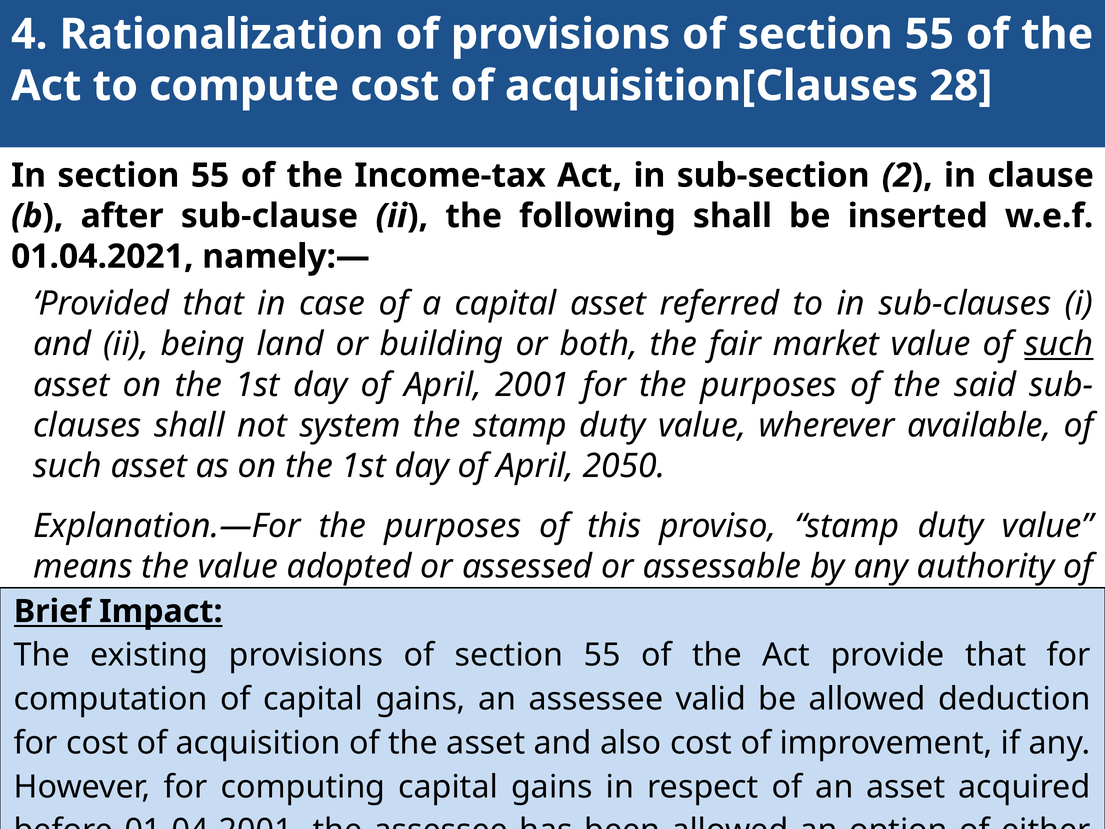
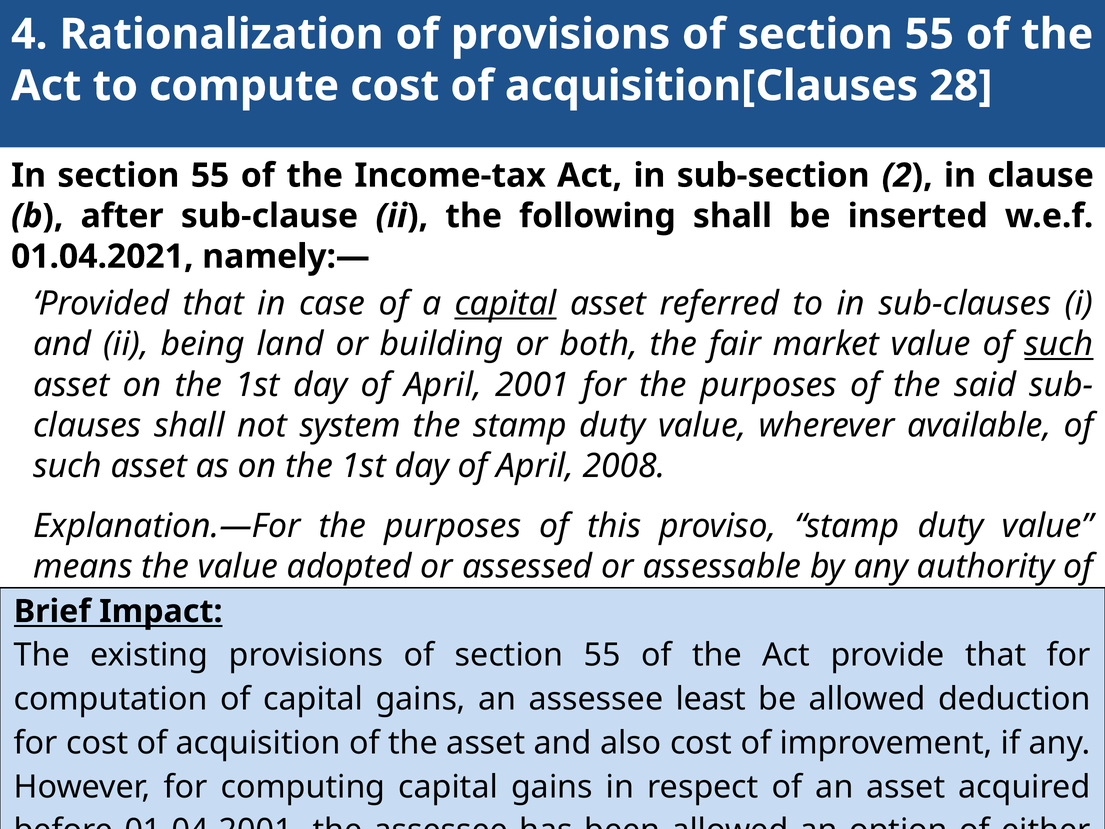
capital underline: none -> present (506, 304)
2050: 2050 -> 2008 (624, 466)
valid: valid -> least (711, 699)
